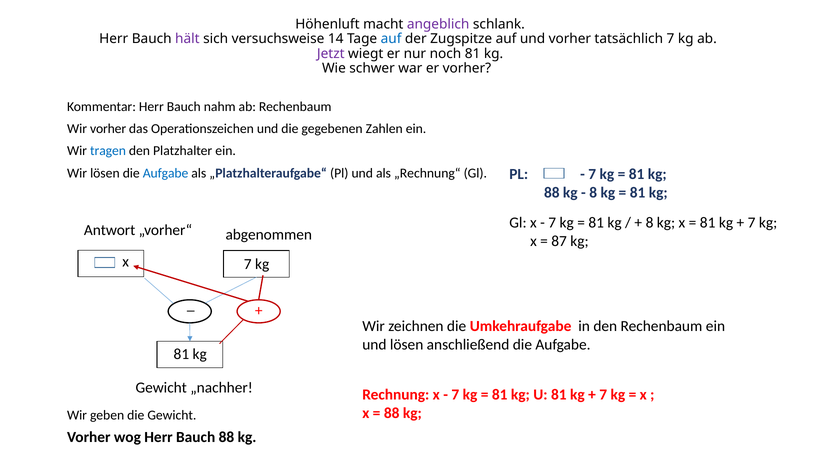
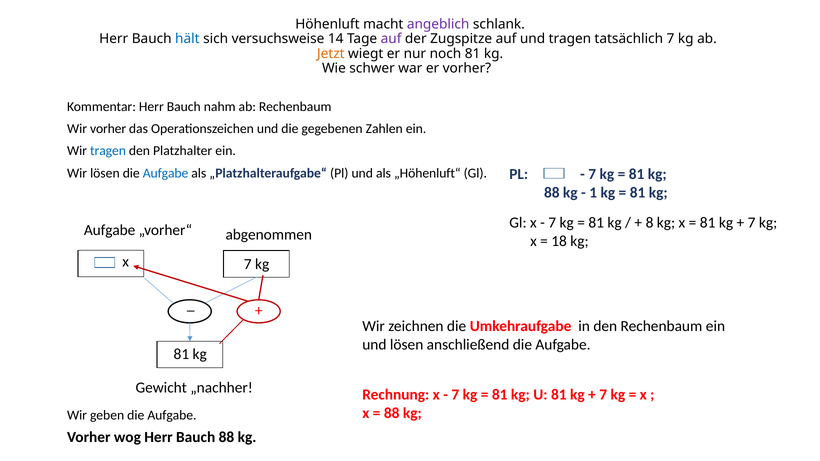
hält colour: purple -> blue (187, 39)
auf colour: blue -> purple (391, 39)
und vorher: vorher -> tragen (570, 39)
Jetzt colour: purple -> orange (331, 54)
„Rechnung“: „Rechnung“ -> „Höhenluft“ (427, 173)
8: 8 -> 1 (593, 193)
Antwort: Antwort -> Aufgabe (110, 230)
87: 87 -> 18 (559, 241)
geben die Gewicht: Gewicht -> Aufgabe (172, 415)
